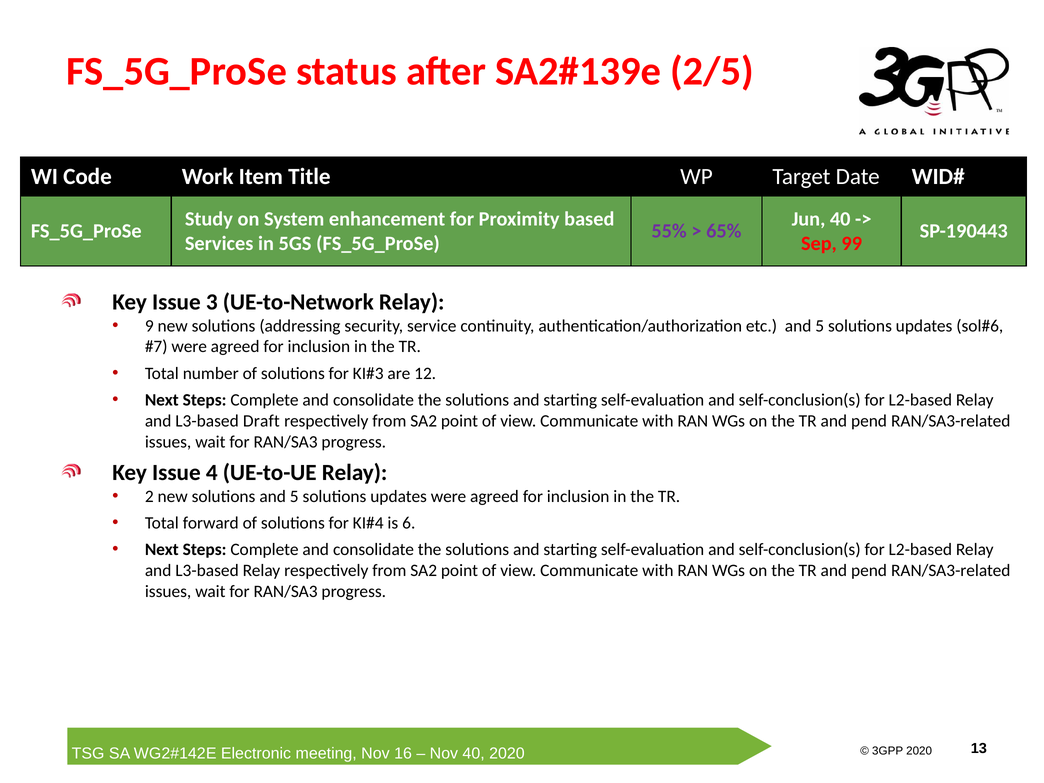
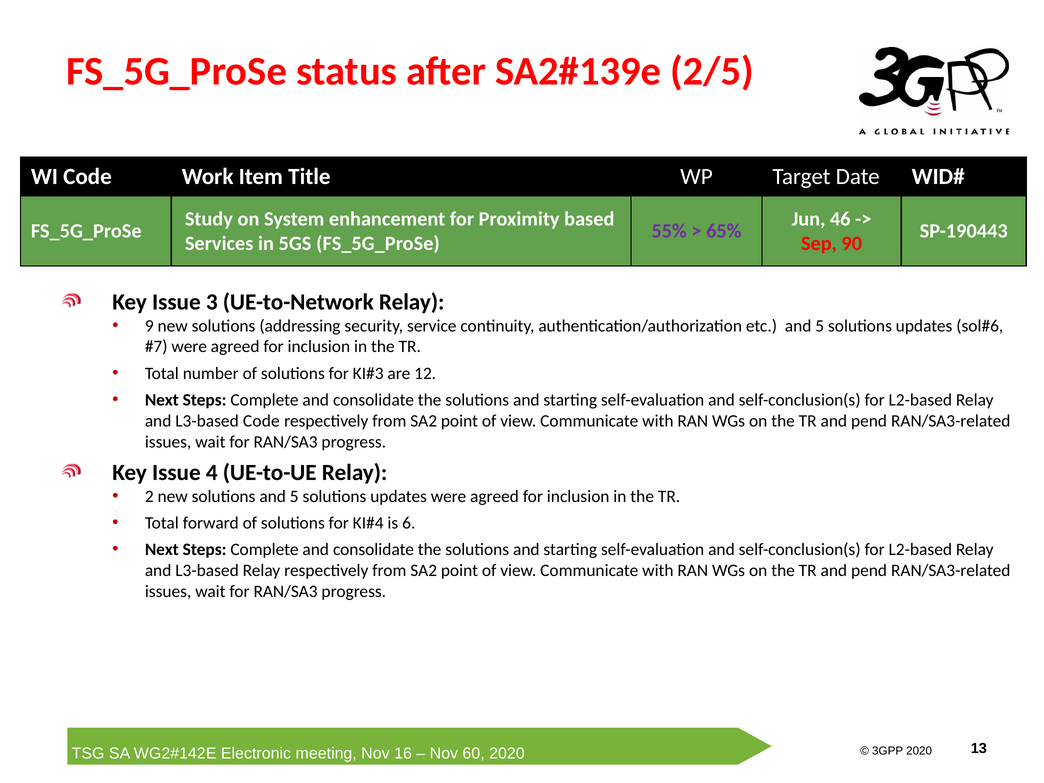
Jun 40: 40 -> 46 (840, 219)
99: 99 -> 90 (852, 244)
L3-based Draft: Draft -> Code (261, 421)
40: 40 -> 60 (474, 754)
